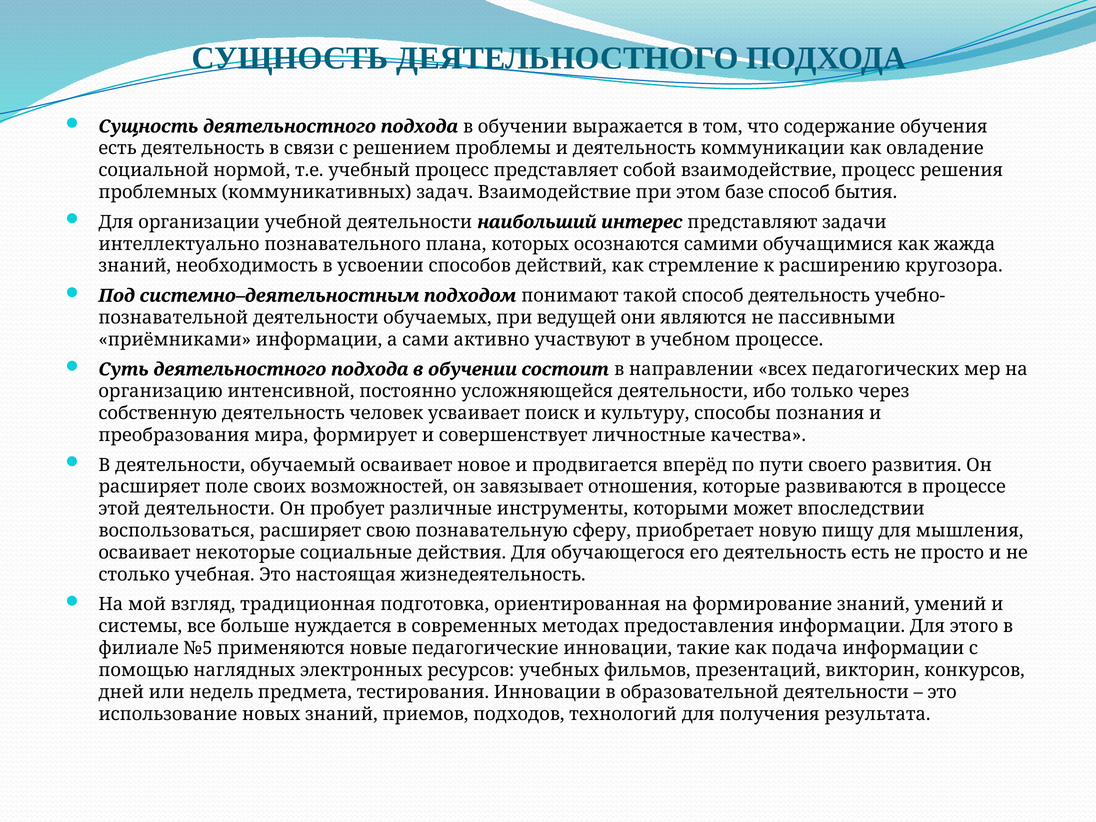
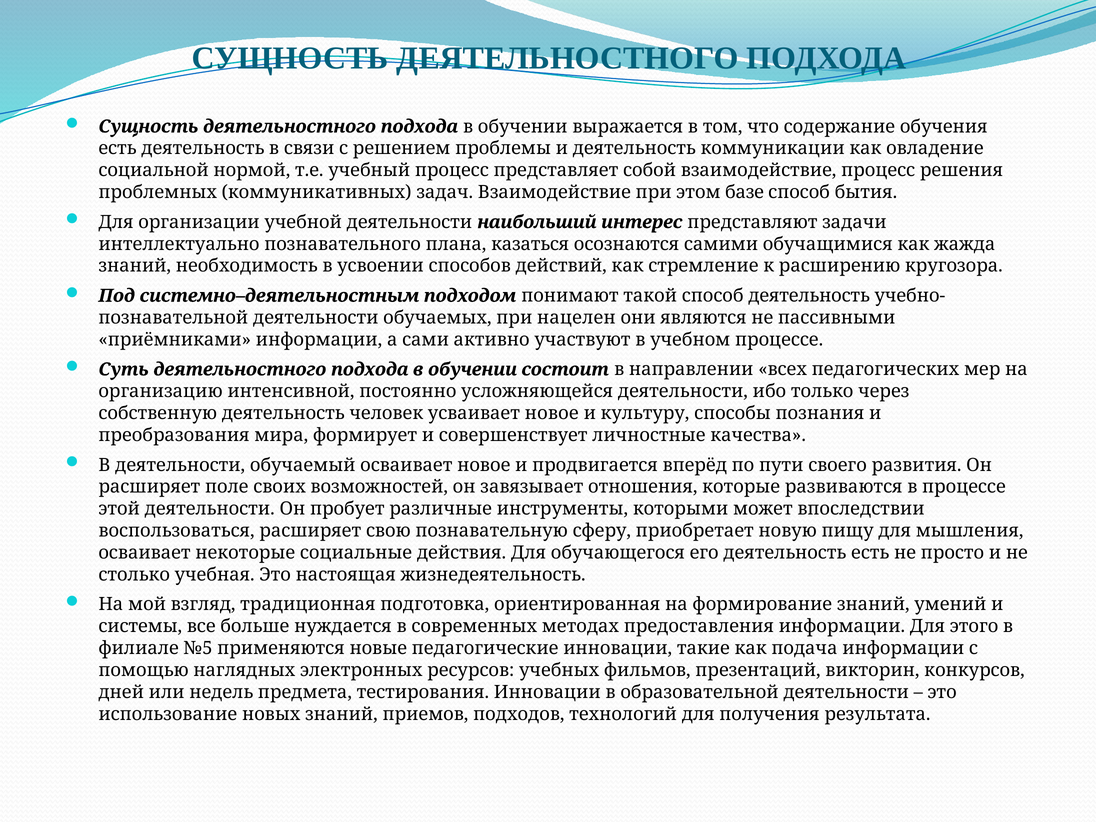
которых: которых -> казаться (530, 244)
ведущей: ведущей -> нацелен (576, 318)
усваивает поиск: поиск -> новое (552, 413)
